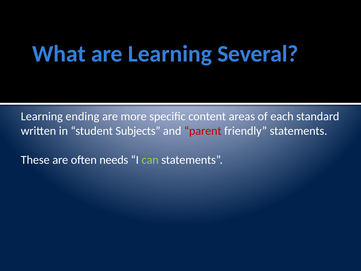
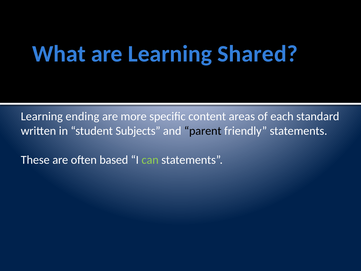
Several: Several -> Shared (258, 54)
parent colour: red -> black (203, 131)
needs: needs -> based (114, 160)
